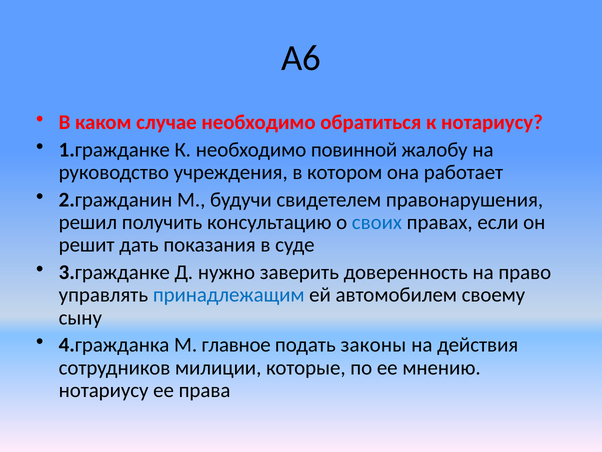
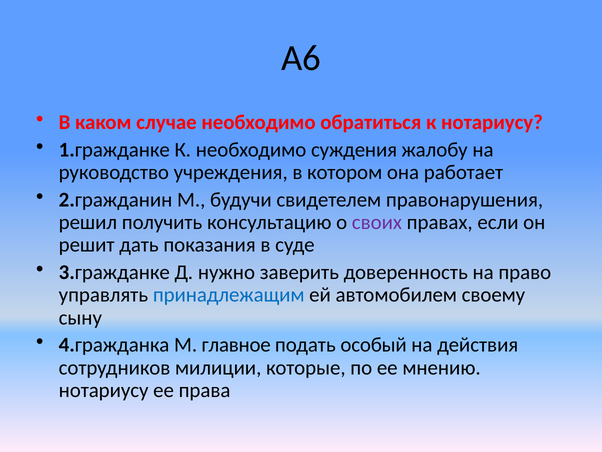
повинной: повинной -> суждения (354, 150)
своих colour: blue -> purple (377, 222)
законы: законы -> особый (374, 345)
